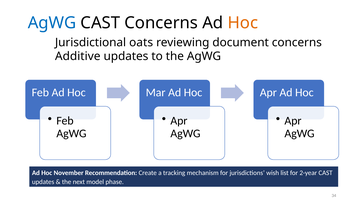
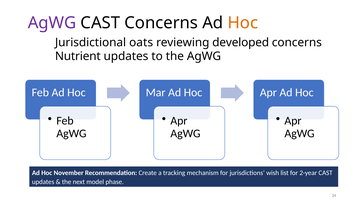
AgWG colour: blue -> purple (52, 23)
document: document -> developed (241, 42)
Additive: Additive -> Nutrient (78, 56)
